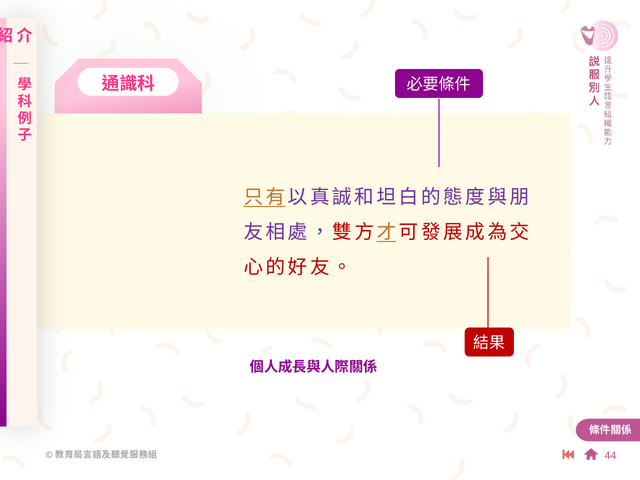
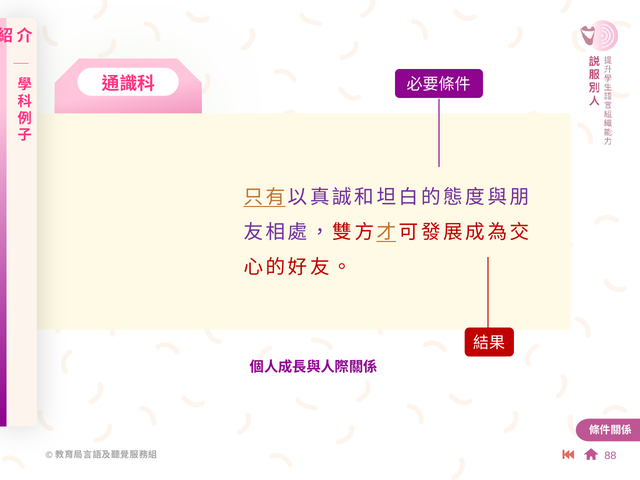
44: 44 -> 88 (610, 456)
